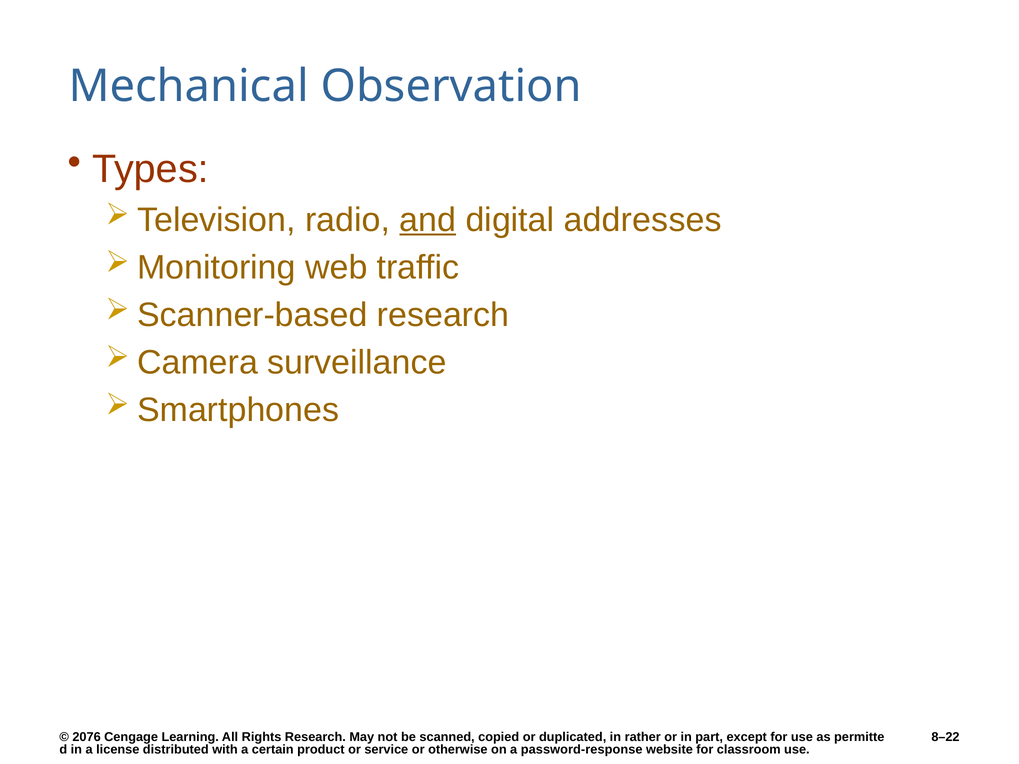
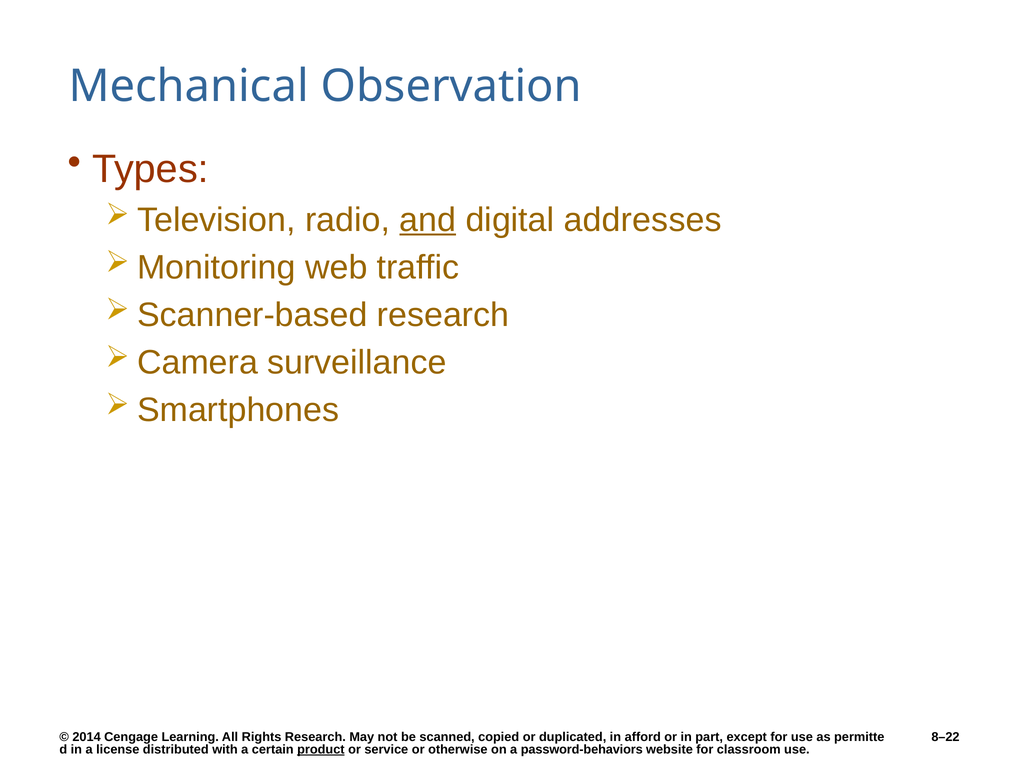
2076: 2076 -> 2014 (87, 737)
rather: rather -> afford (643, 737)
product underline: none -> present (321, 750)
password-response: password-response -> password-behaviors (582, 750)
